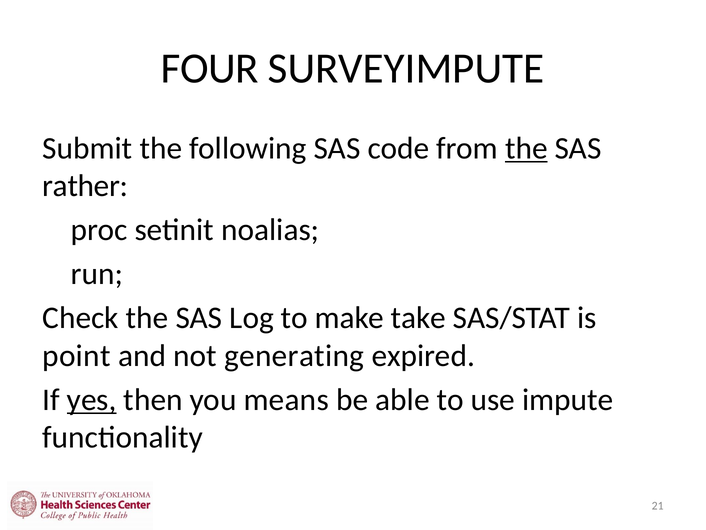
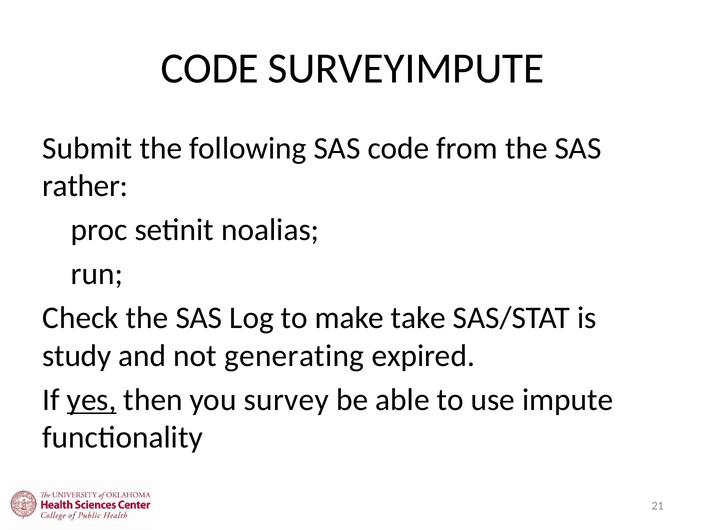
FOUR: FOUR -> CODE (210, 68)
the underline: present -> none (526, 148)
point: point -> study (77, 355)
means: means -> survey (286, 399)
